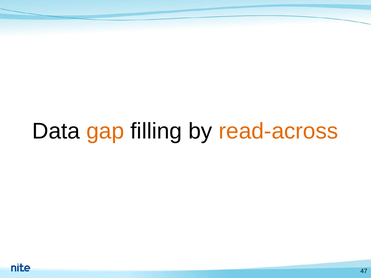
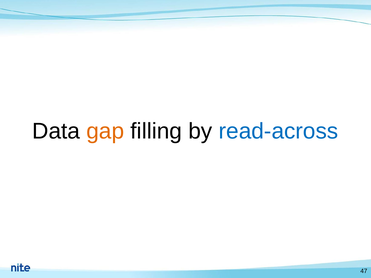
read-across colour: orange -> blue (278, 131)
